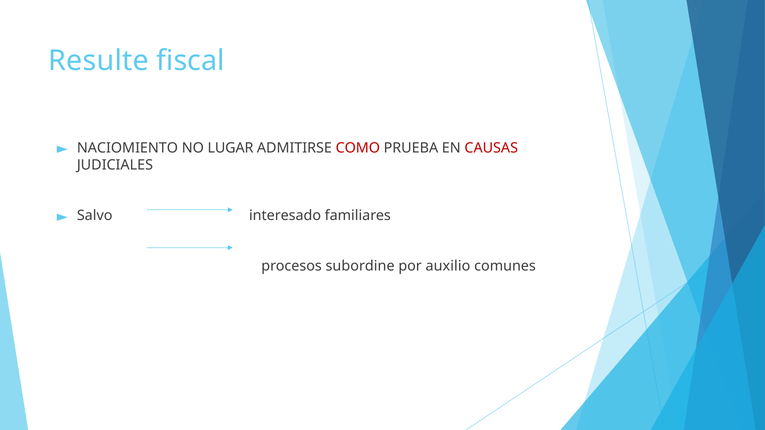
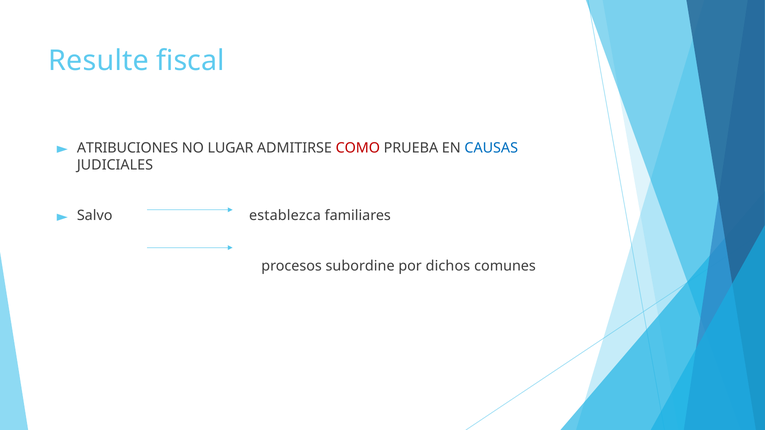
NACIOMIENTO: NACIOMIENTO -> ATRIBUCIONES (128, 148)
CAUSAS colour: red -> blue (491, 148)
interesado: interesado -> establezca (285, 216)
auxilio: auxilio -> dichos (448, 266)
